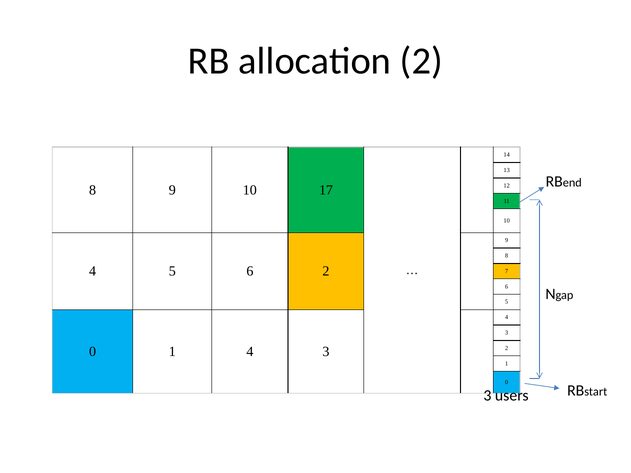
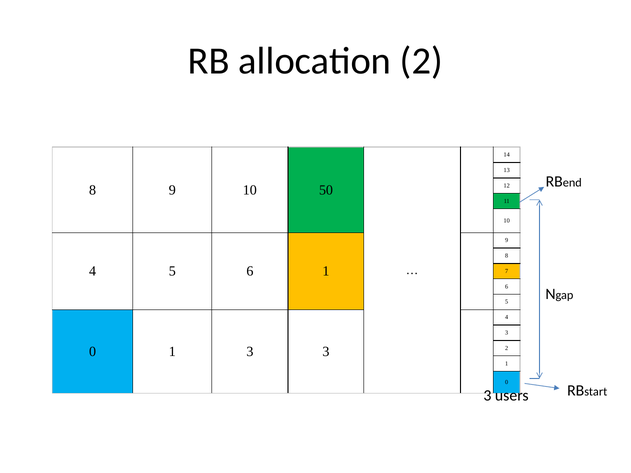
17: 17 -> 50 (326, 190)
6 2: 2 -> 1 (326, 271)
1 4: 4 -> 3 (250, 352)
